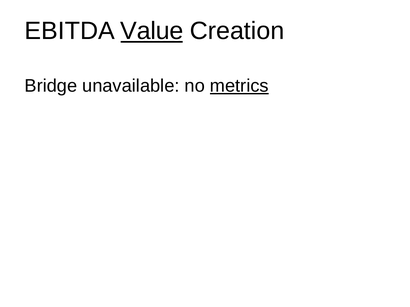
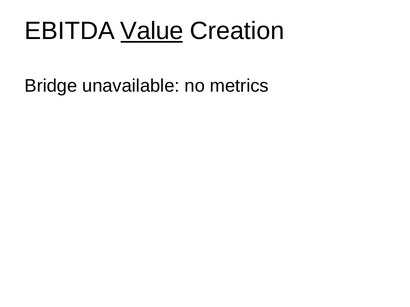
metrics underline: present -> none (239, 86)
